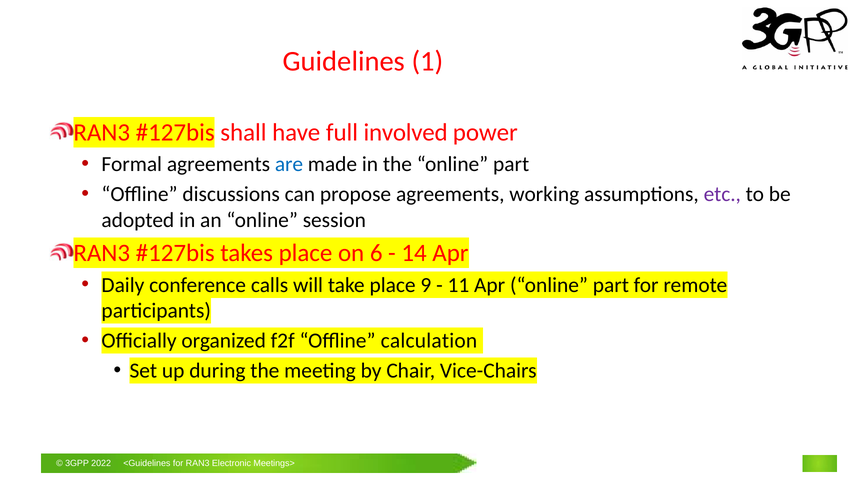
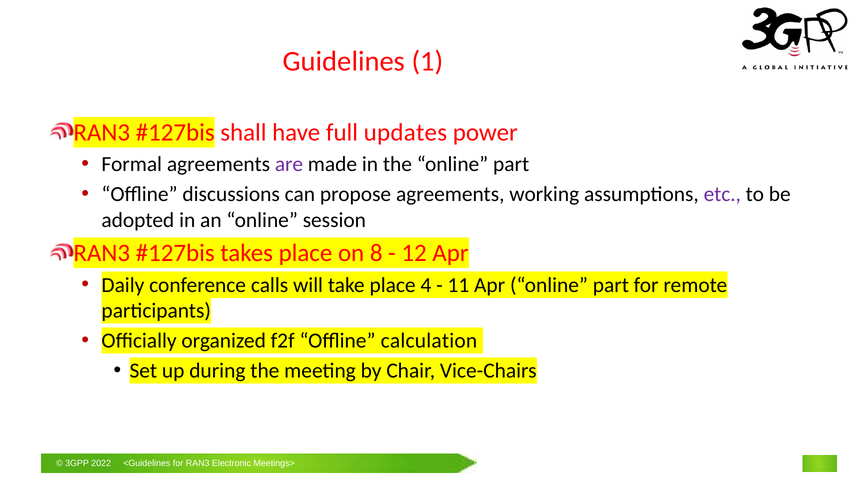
involved: involved -> updates (405, 132)
are colour: blue -> purple (289, 164)
6: 6 -> 8 (376, 253)
14: 14 -> 12 (414, 253)
9: 9 -> 4 (426, 285)
